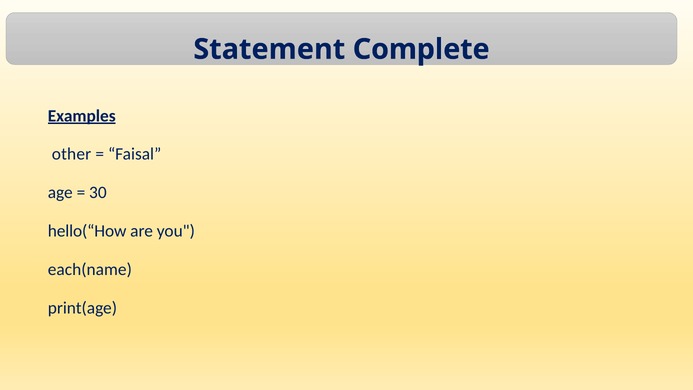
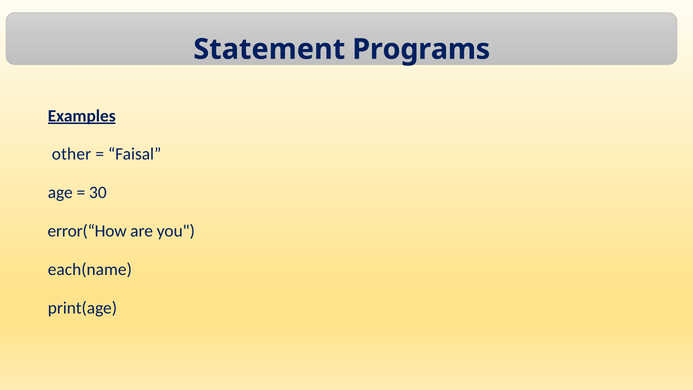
Complete: Complete -> Programs (421, 49)
hello(“How: hello(“How -> error(“How (87, 231)
